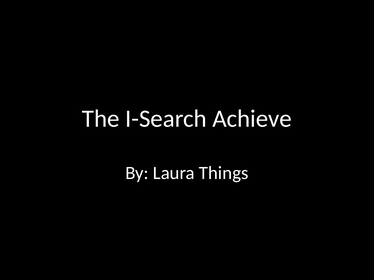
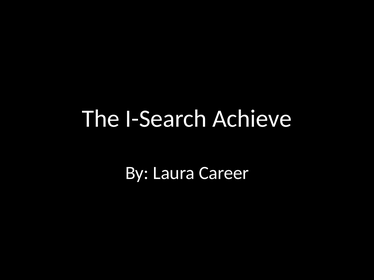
Things: Things -> Career (224, 173)
